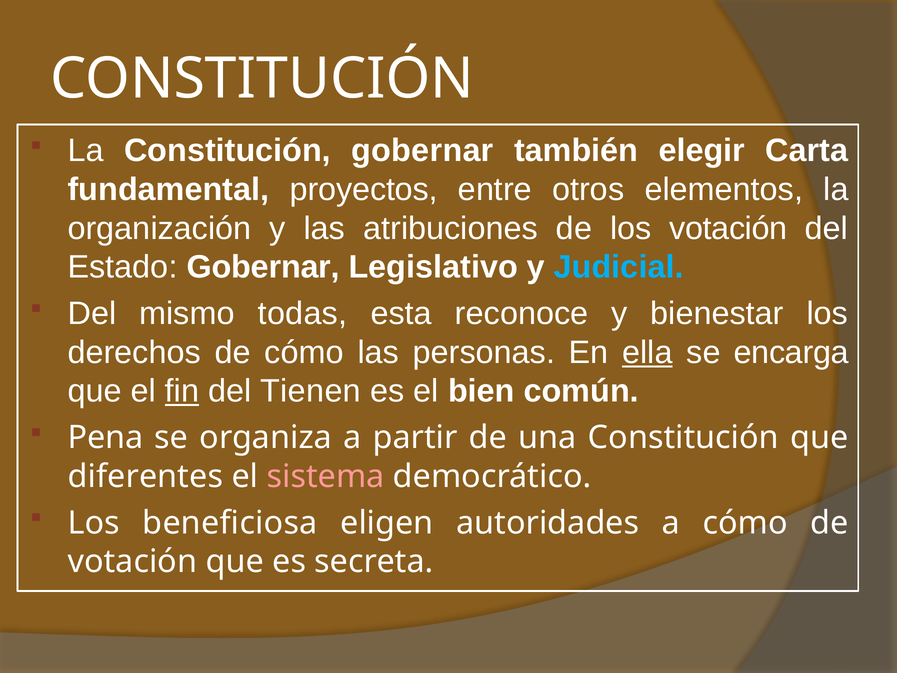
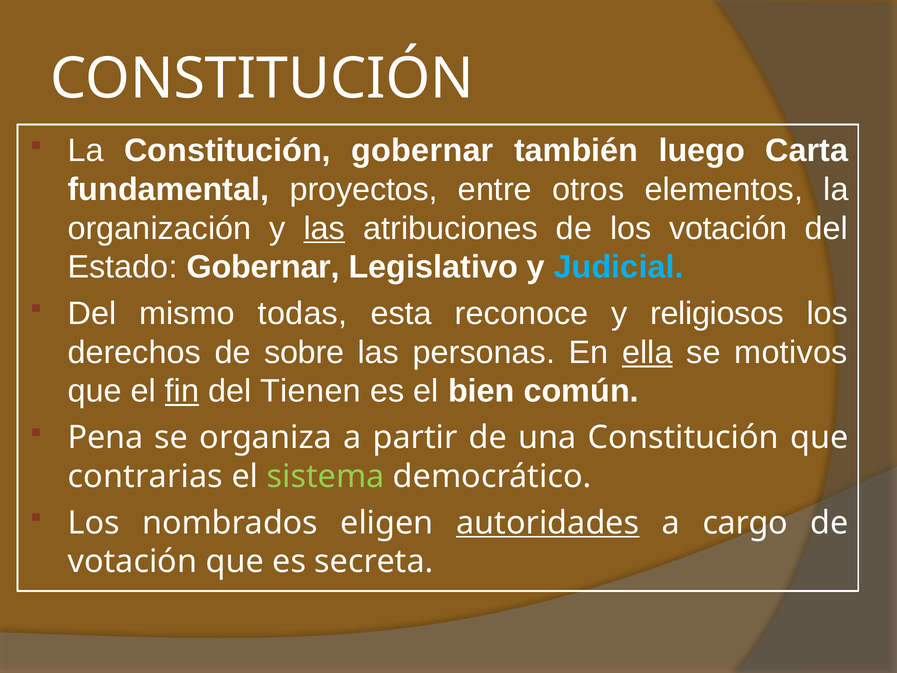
elegir: elegir -> luego (702, 151)
las underline: none -> present (324, 228)
bienestar: bienestar -> religiosos (717, 313)
de cómo: cómo -> sobre (304, 352)
encarga: encarga -> motivos (791, 352)
diferentes: diferentes -> contrarias (145, 476)
sistema colour: pink -> light green (326, 476)
beneficiosa: beneficiosa -> nombrados (230, 523)
autoridades underline: none -> present (548, 523)
a cómo: cómo -> cargo (745, 523)
